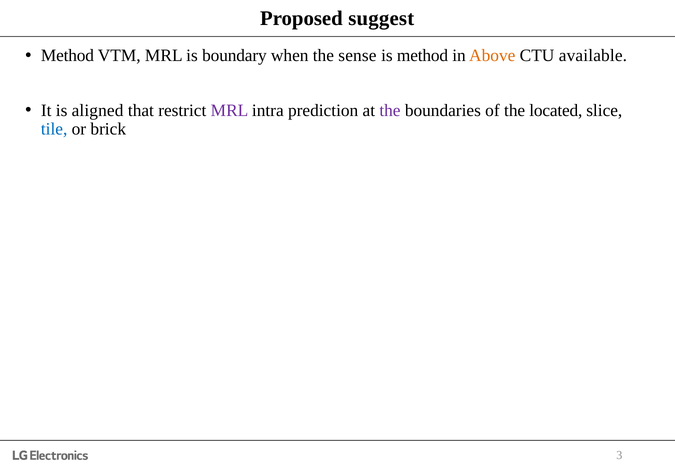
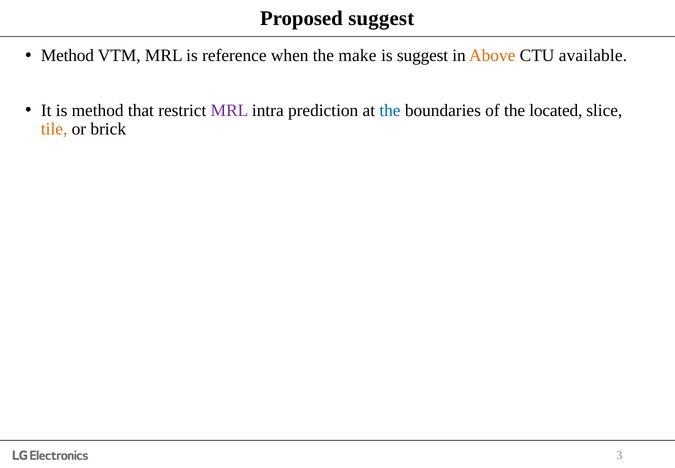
boundary: boundary -> reference (234, 55)
sense: sense -> make (357, 55)
is method: method -> suggest (423, 55)
is aligned: aligned -> method (98, 110)
the colour: purple -> blue (390, 110)
tile colour: blue -> orange (54, 129)
